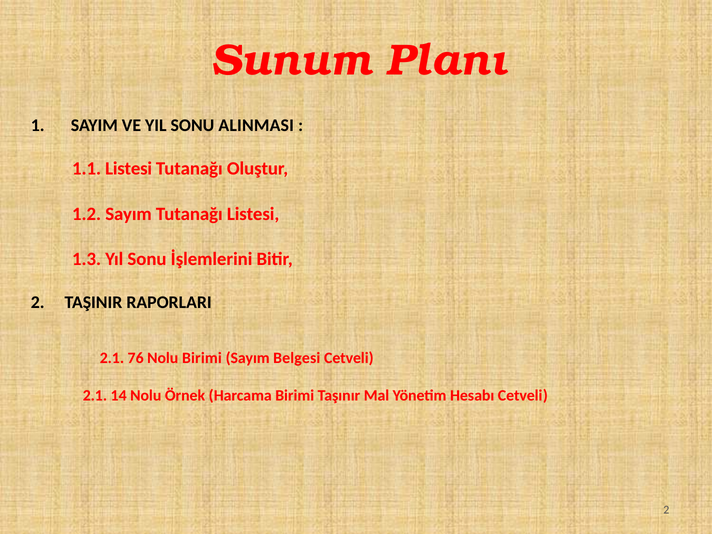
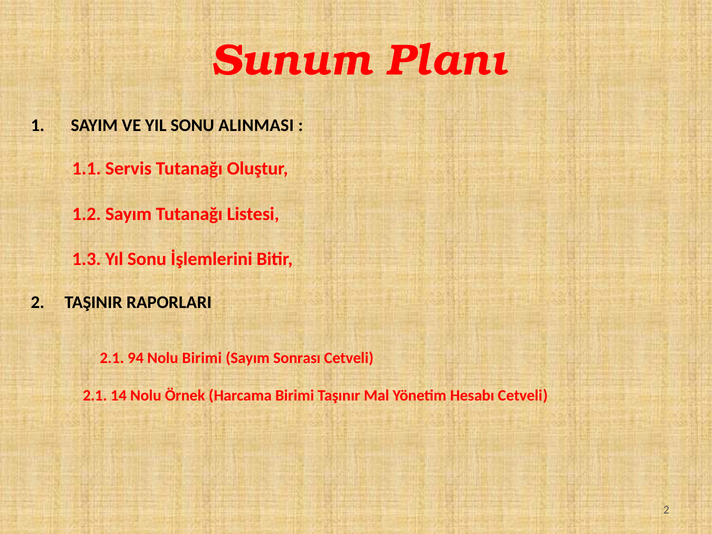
1.1 Listesi: Listesi -> Servis (128, 169)
76: 76 -> 94 (136, 358)
Belgesi: Belgesi -> Sonrası (297, 358)
